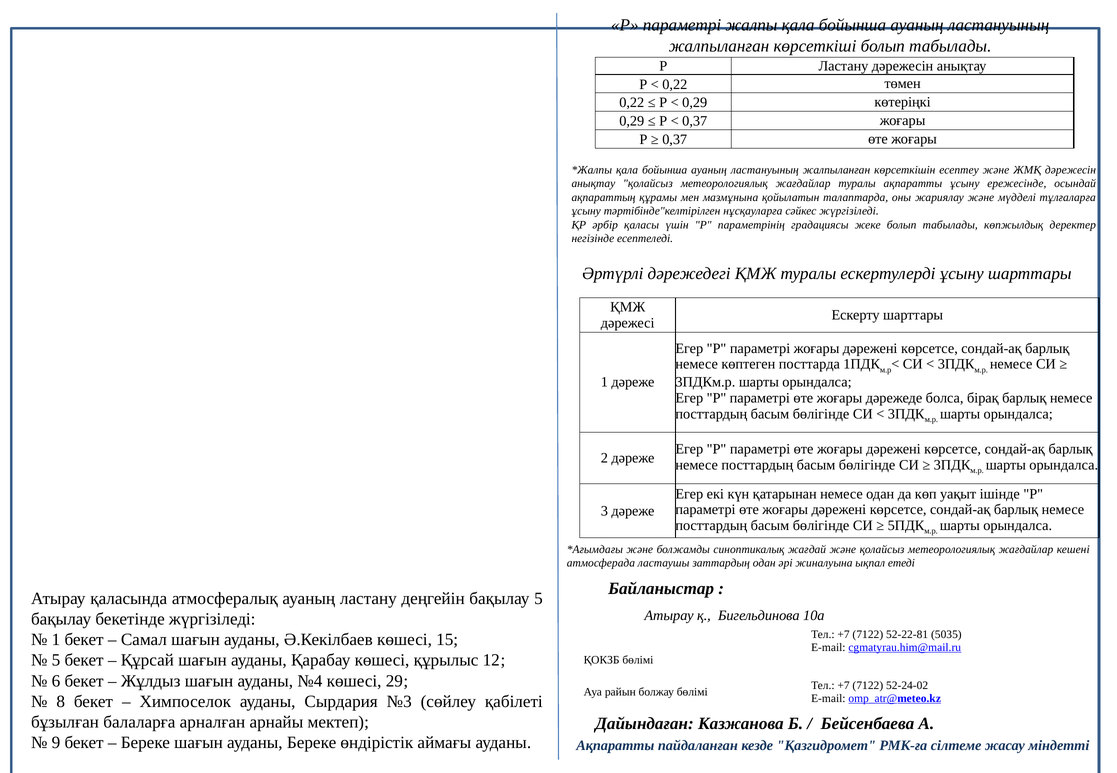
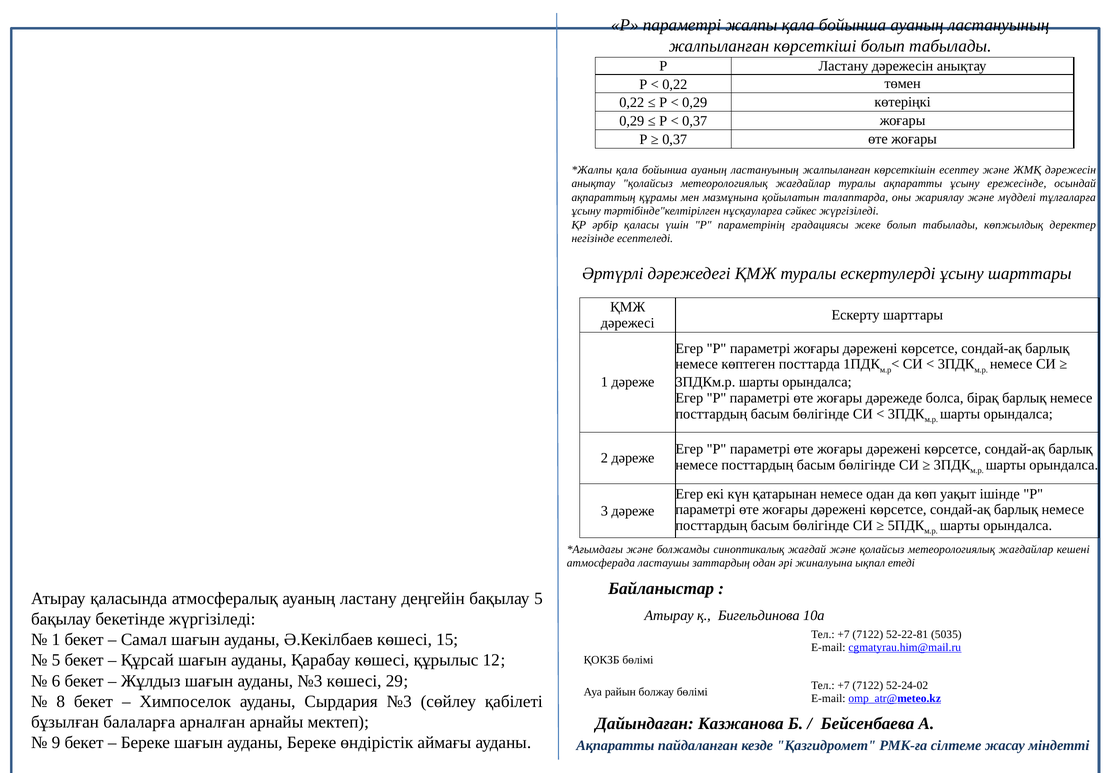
ауданы №4: №4 -> №3 (310, 681)
